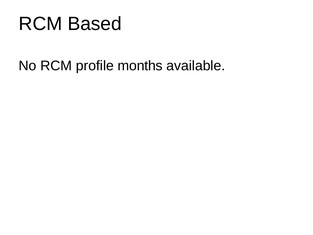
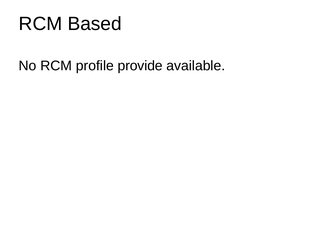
months: months -> provide (140, 66)
